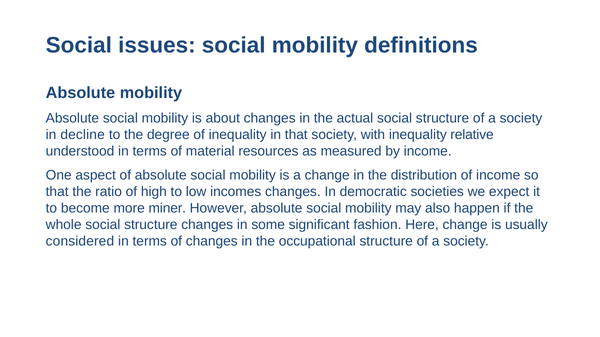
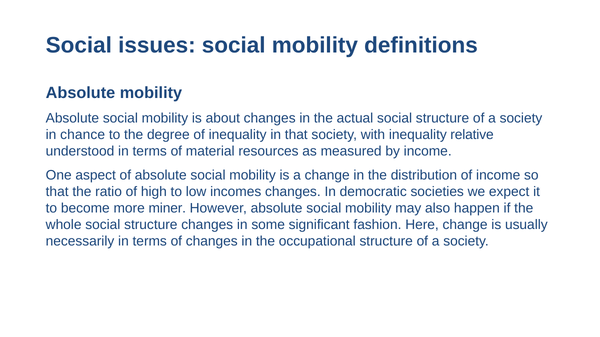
decline: decline -> chance (83, 135)
considered: considered -> necessarily (80, 241)
